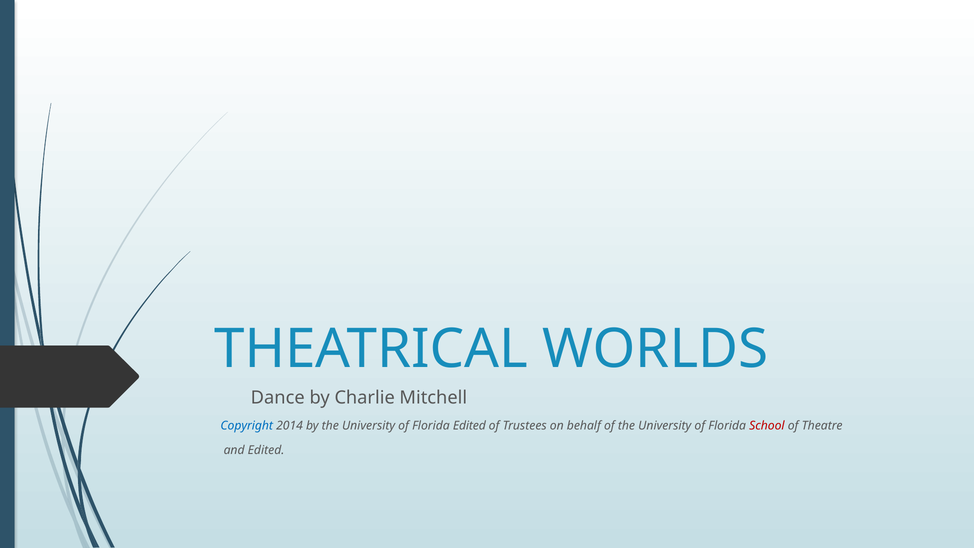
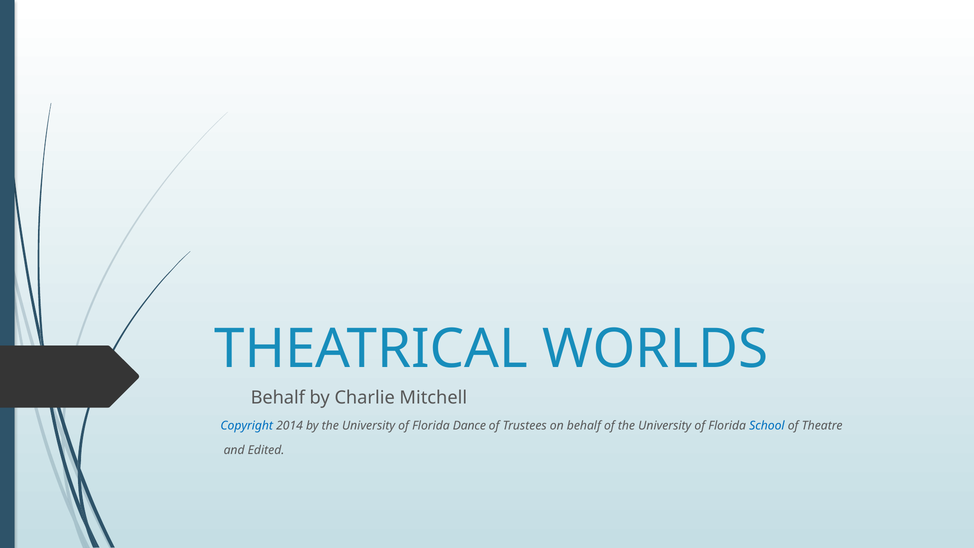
Dance: Dance -> Behalf (278, 398)
Florida Edited: Edited -> Dance (469, 426)
School colour: red -> blue (767, 426)
